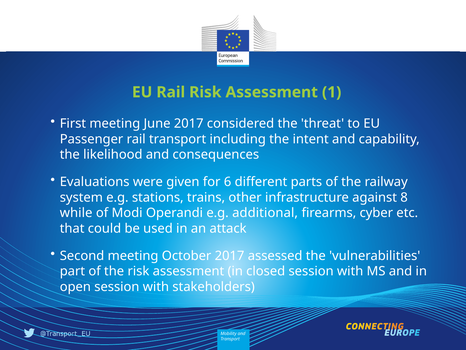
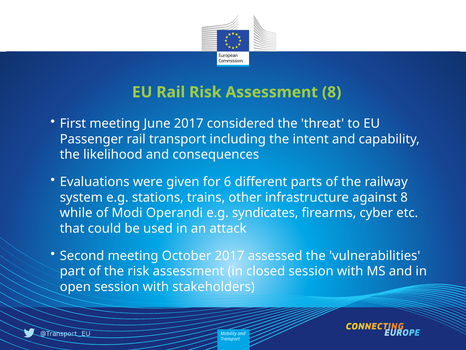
Assessment 1: 1 -> 8 (332, 92)
additional: additional -> syndicates (265, 213)
